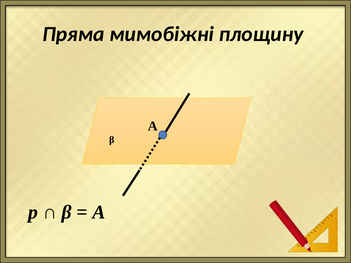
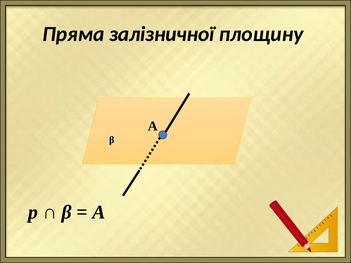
мимобіжні: мимобіжні -> залізничної (162, 34)
